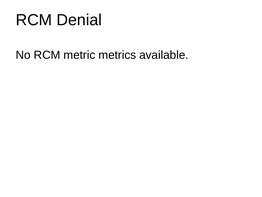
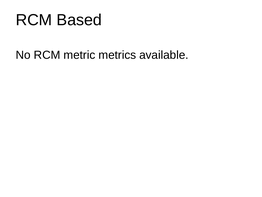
Denial: Denial -> Based (79, 20)
